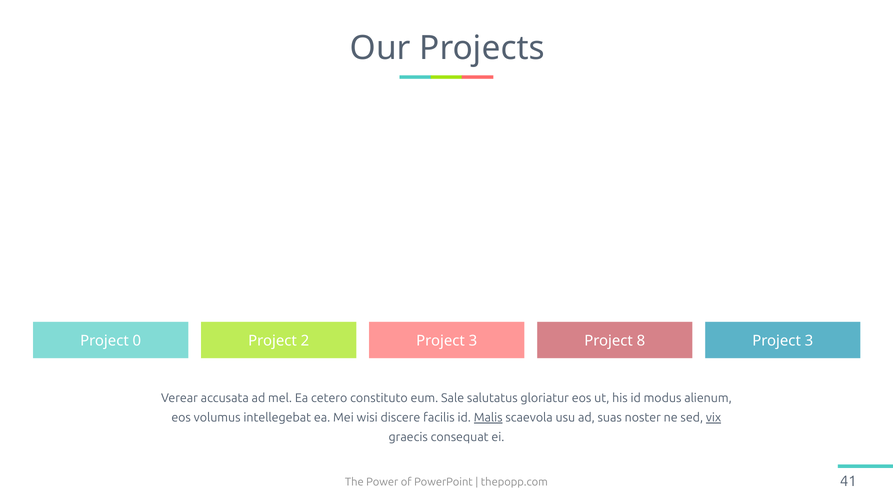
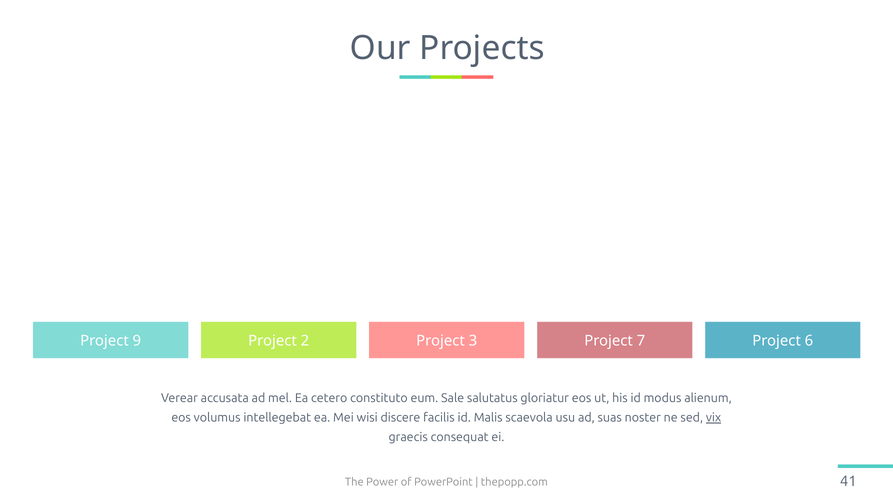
0: 0 -> 9 (137, 341)
8: 8 -> 7 (641, 341)
3: 3 -> 6 (809, 341)
Malis underline: present -> none (488, 418)
